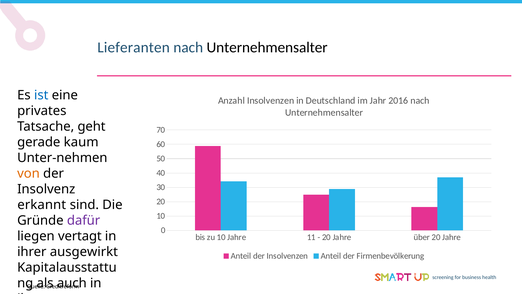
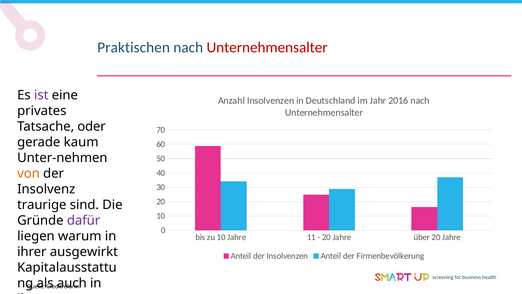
Lieferanten: Lieferanten -> Praktischen (134, 47)
Unternehmensalter colour: black -> red (267, 47)
ist colour: blue -> purple (41, 95)
geht: geht -> oder (92, 126)
erkannt: erkannt -> traurige (42, 205)
vertagt: vertagt -> warum (80, 236)
